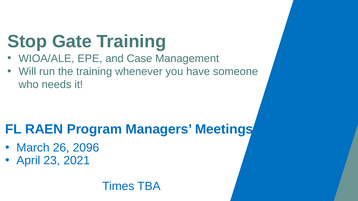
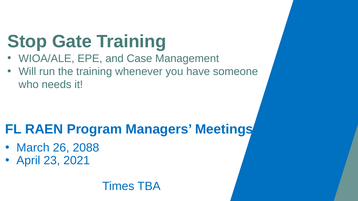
2096: 2096 -> 2088 (86, 148)
